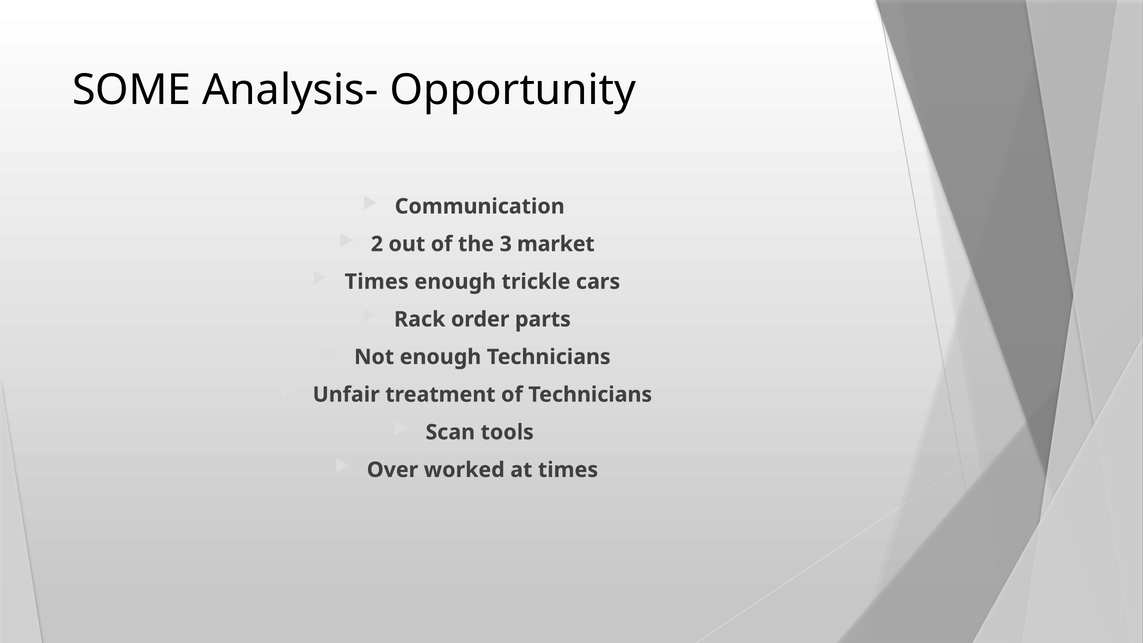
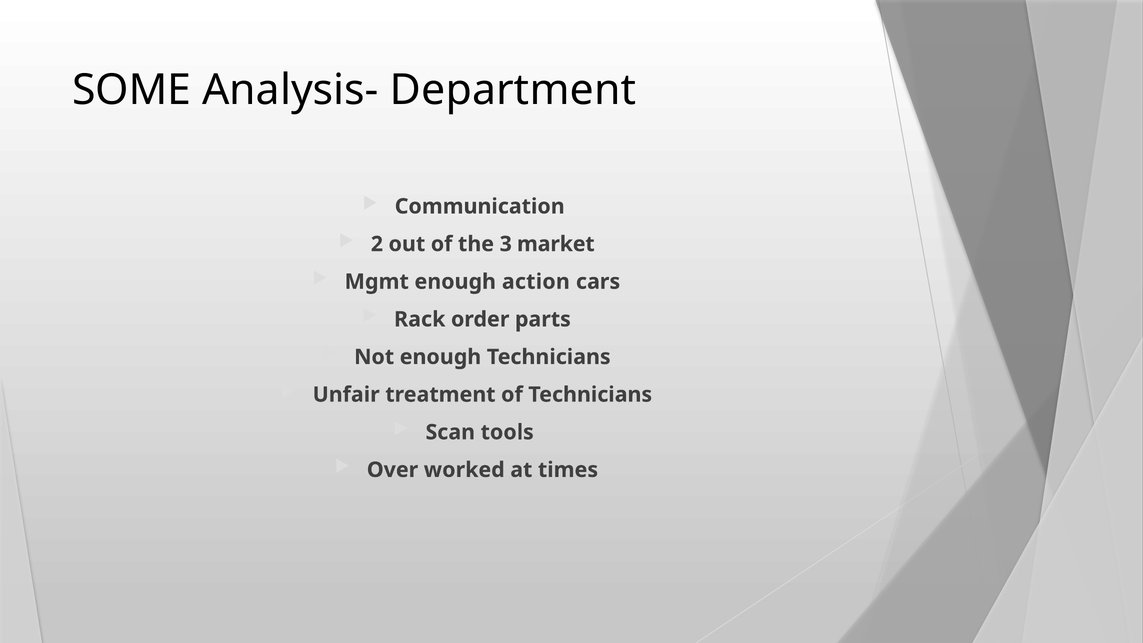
Opportunity: Opportunity -> Department (513, 90)
Times: Times -> Mgmt (377, 282)
trickle: trickle -> action (536, 282)
